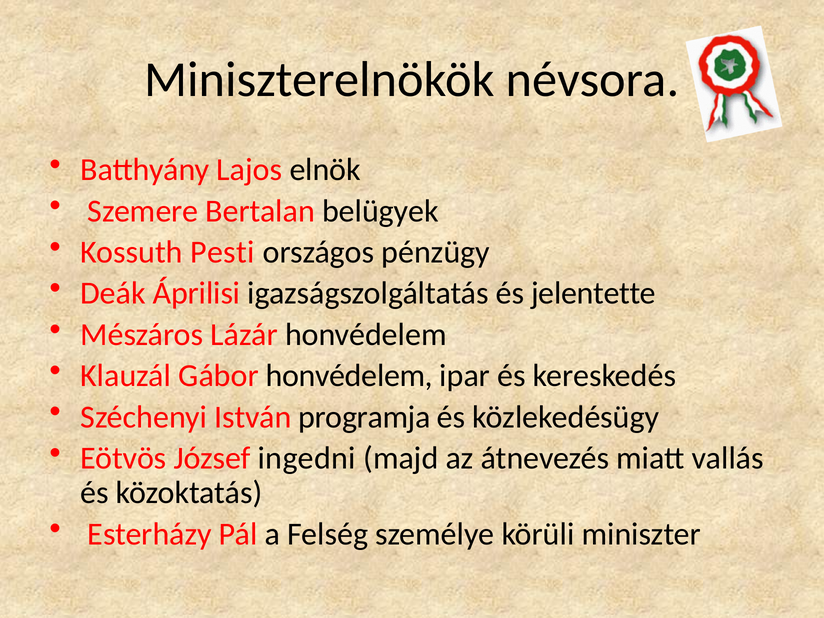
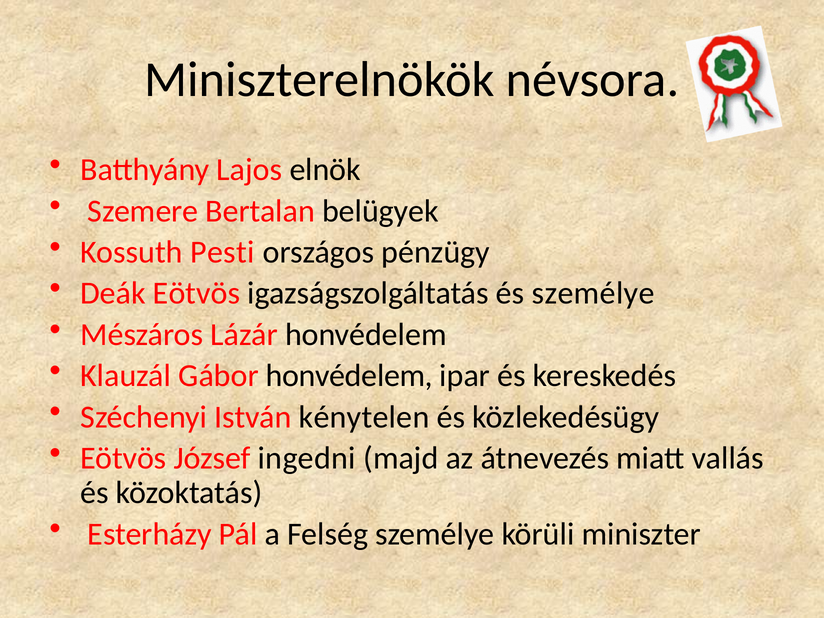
Deák Áprilisi: Áprilisi -> Eötvös (197, 293)
és jelentette: jelentette -> személye (593, 293)
programja: programja -> kénytelen (364, 417)
